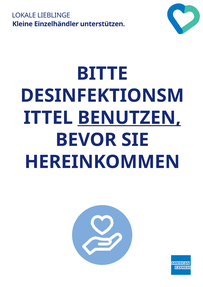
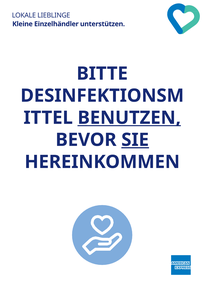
SIE underline: none -> present (135, 140)
